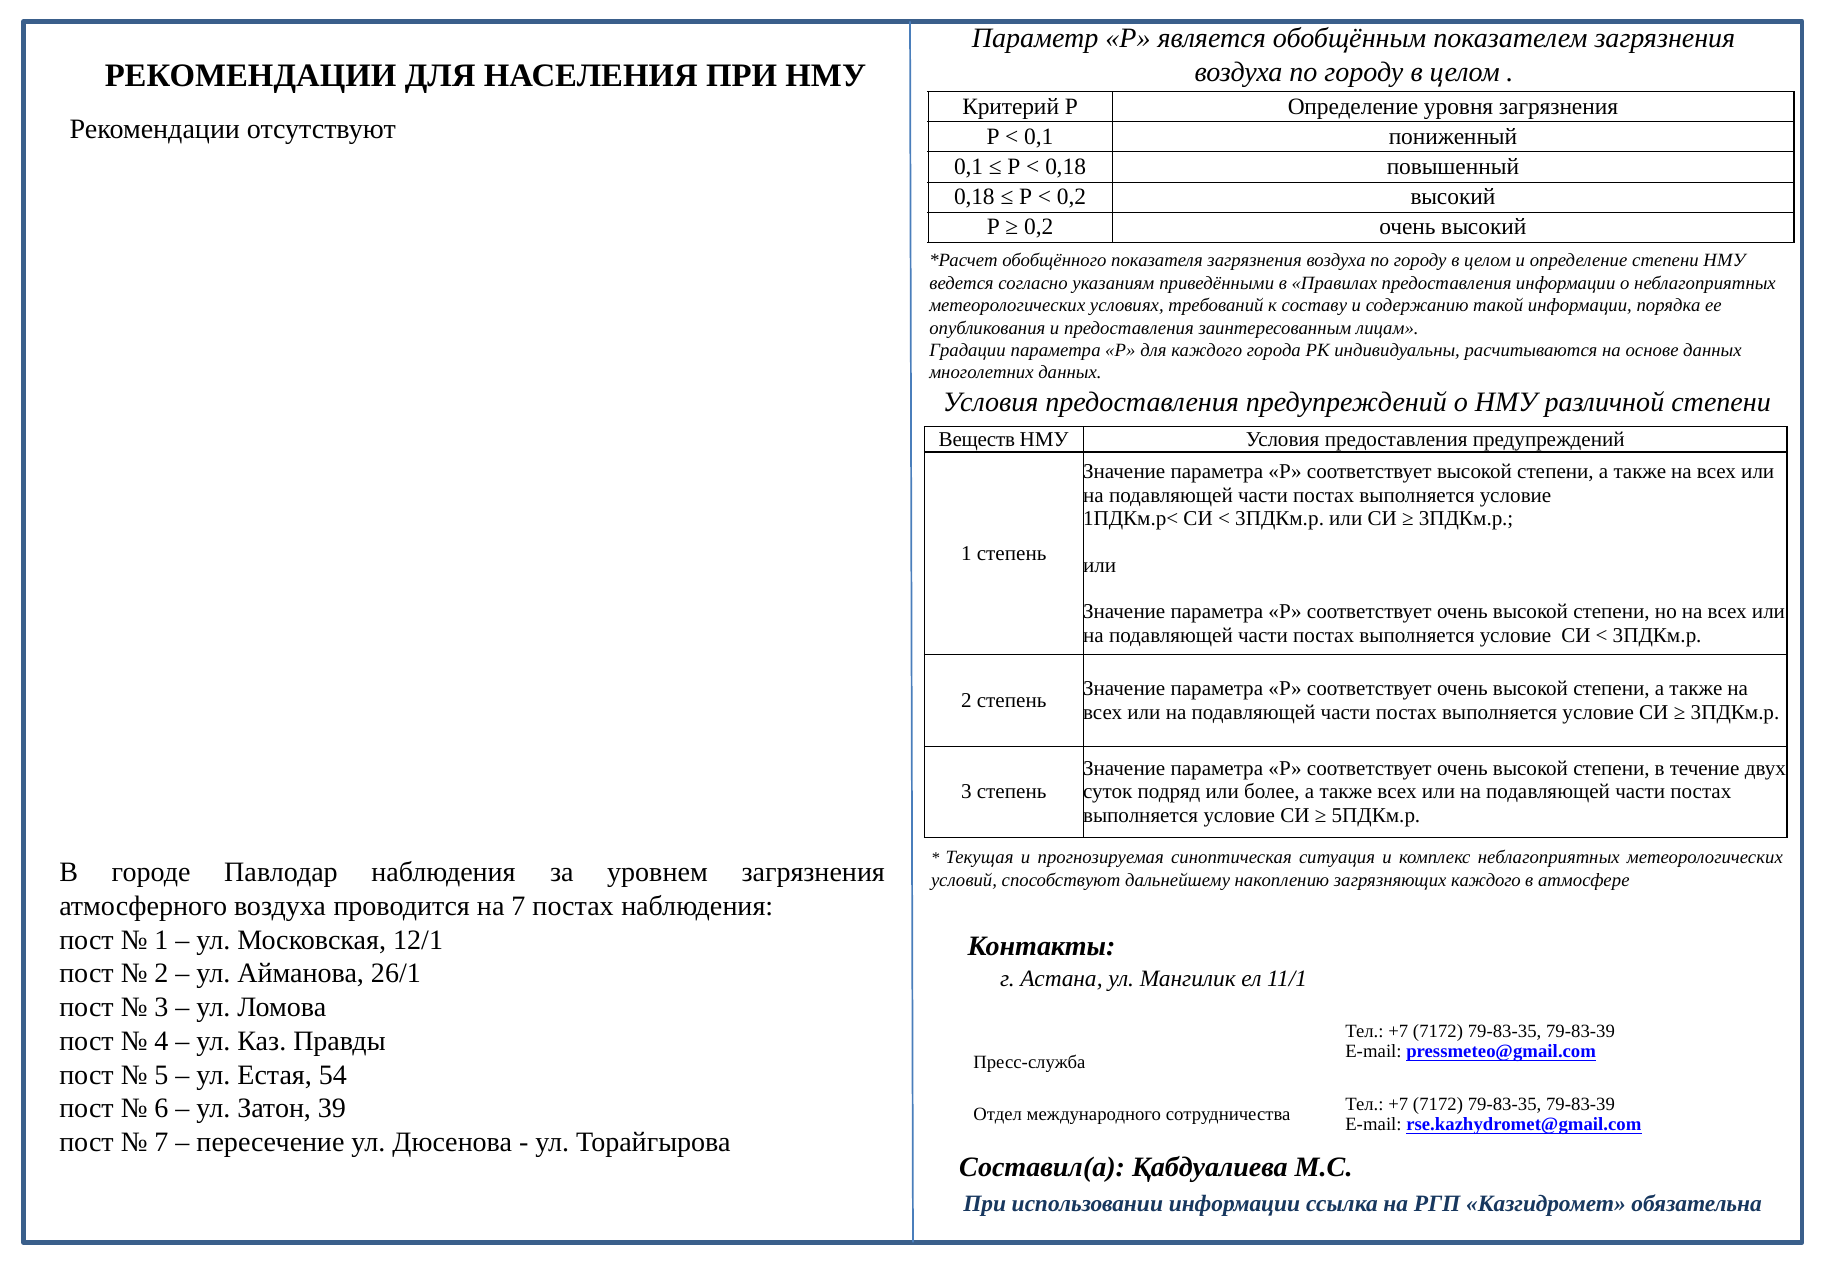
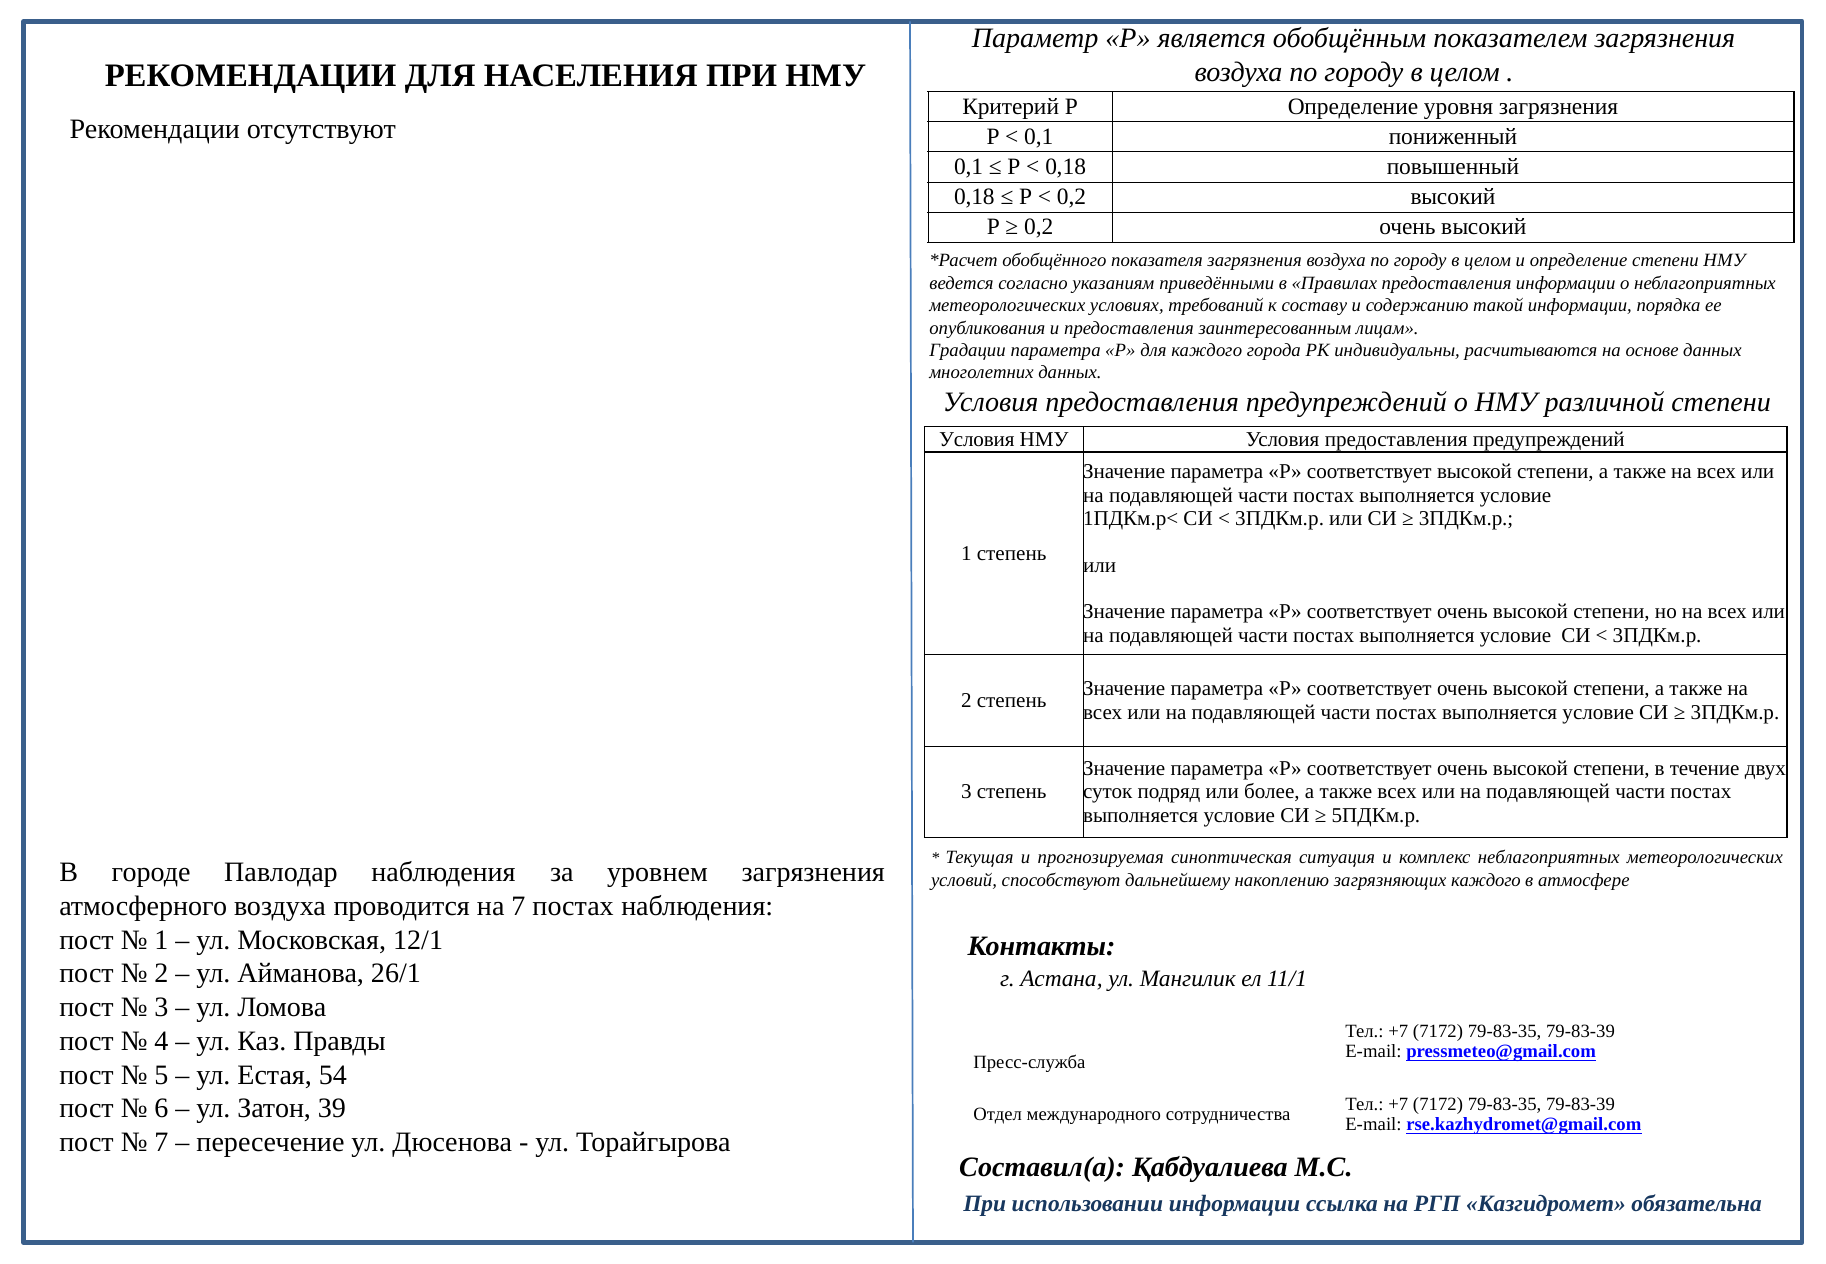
Веществ: Веществ -> Условия (977, 439)
